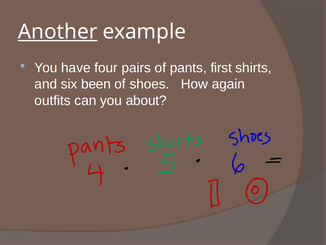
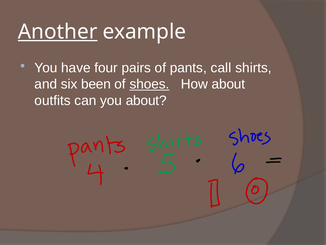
first: first -> call (221, 68)
shoes underline: none -> present (150, 84)
How again: again -> about (228, 84)
